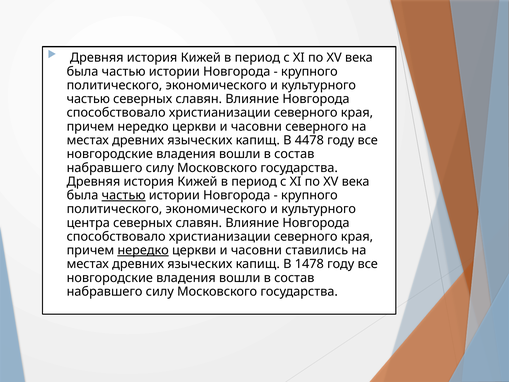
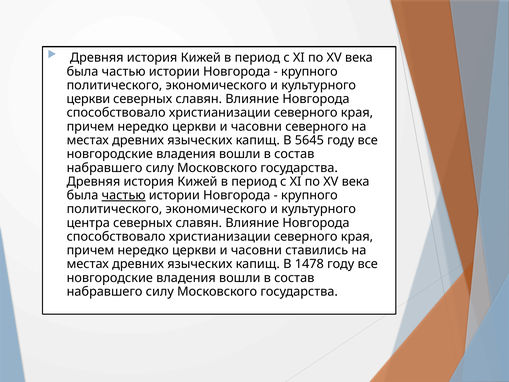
частью: частью -> церкви (88, 99)
4478: 4478 -> 5645 (309, 140)
нередко underline: present -> none (143, 250)
